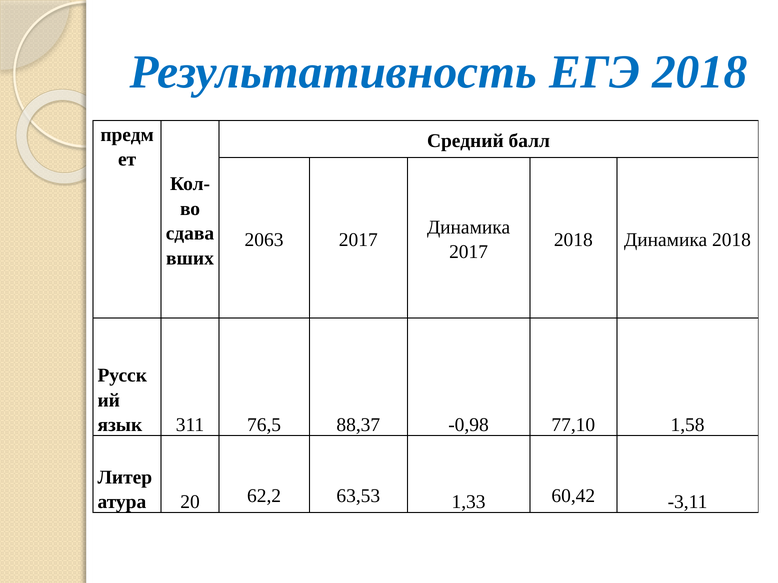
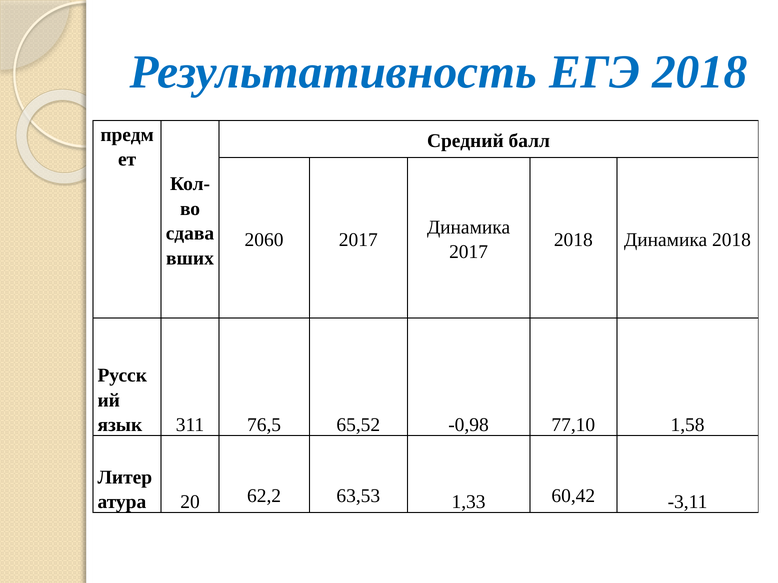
2063: 2063 -> 2060 (264, 240)
88,37: 88,37 -> 65,52 (358, 425)
